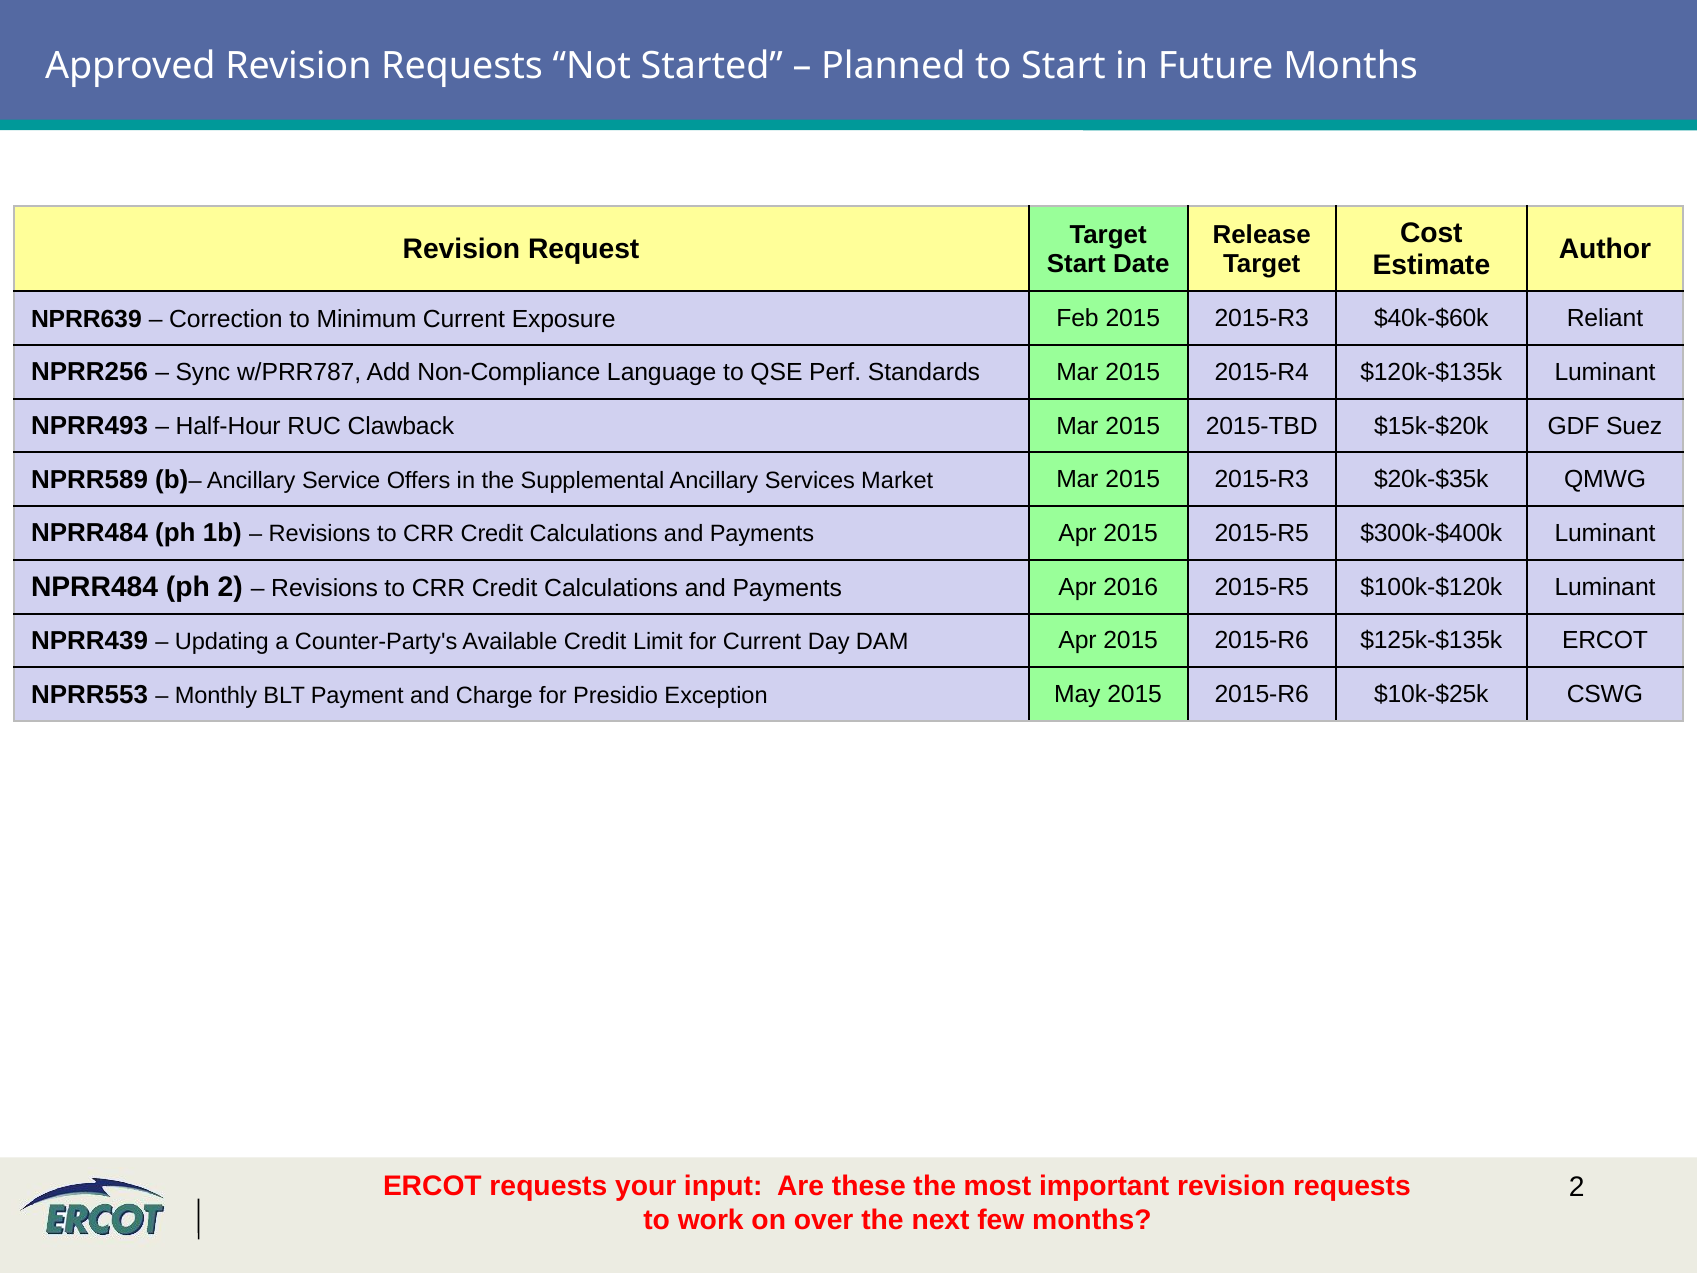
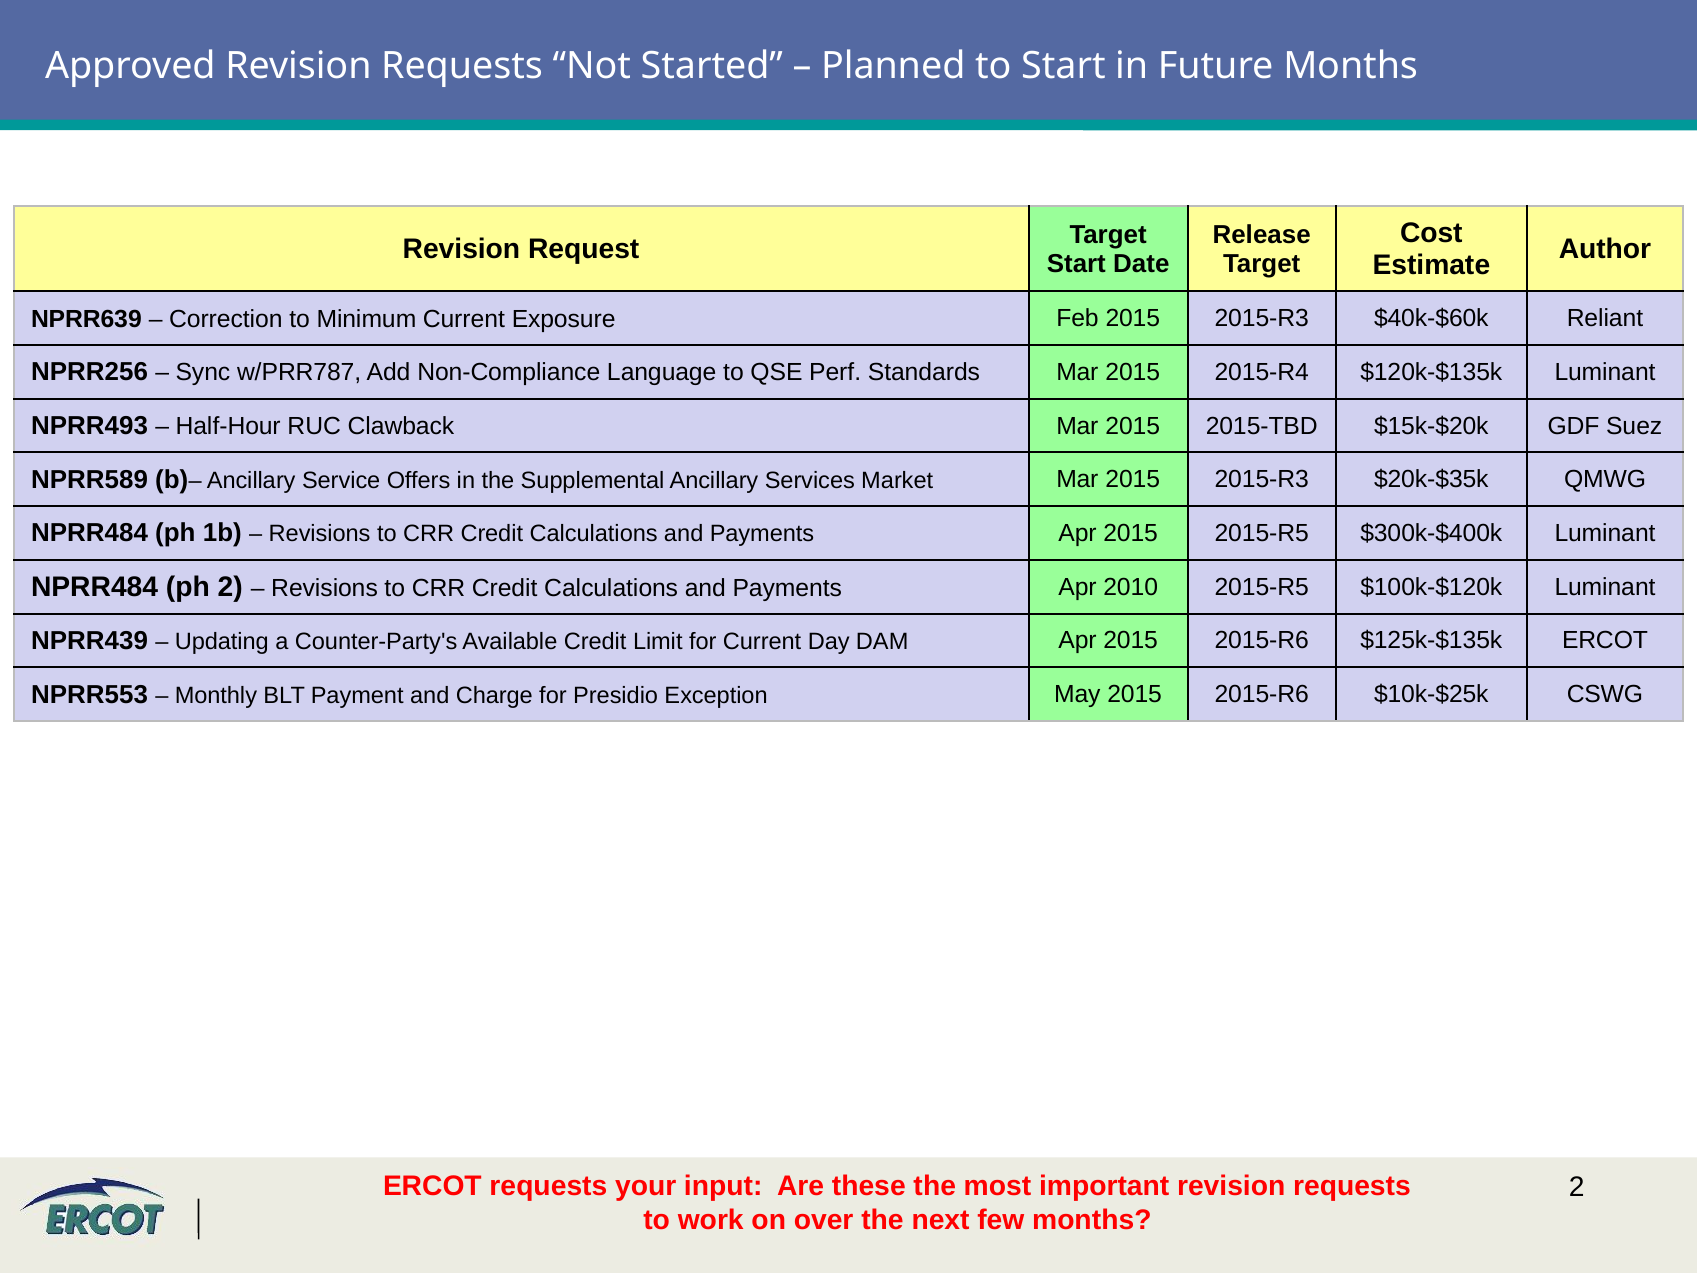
2016: 2016 -> 2010 (1131, 587)
